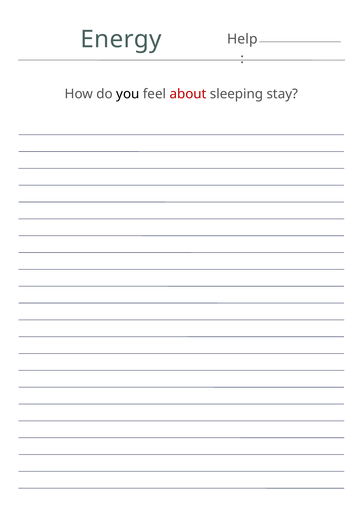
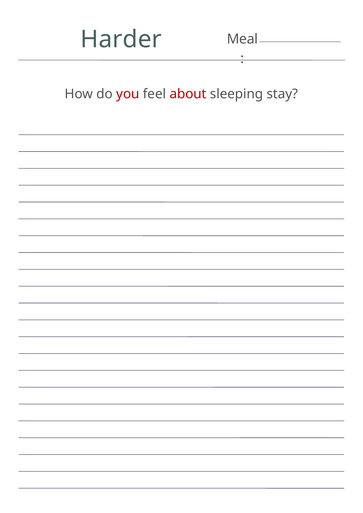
Energy: Energy -> Harder (121, 39)
Help: Help -> Meal (242, 39)
you colour: black -> red (128, 94)
